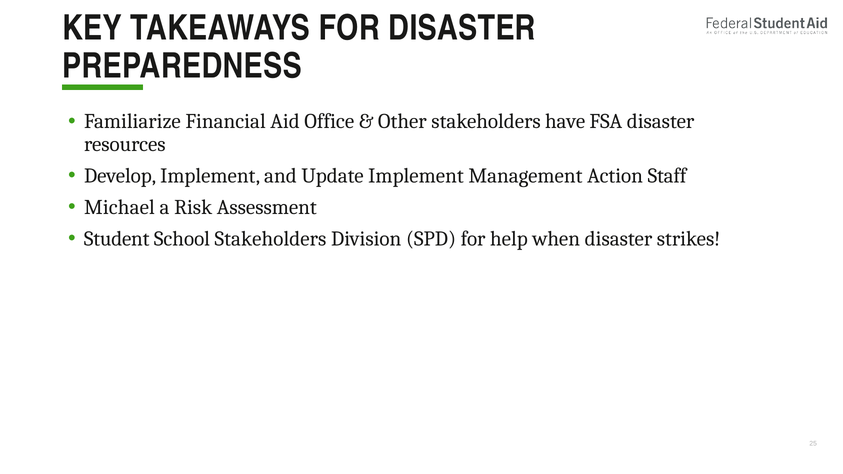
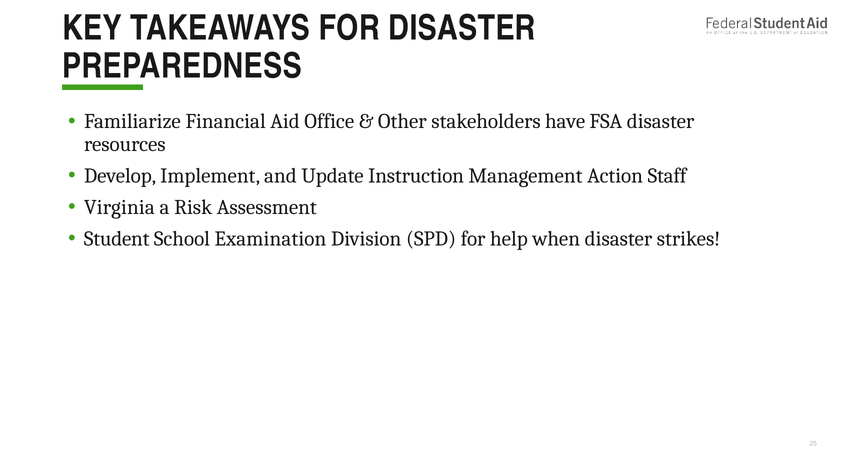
Update Implement: Implement -> Instruction (416, 176)
Michael: Michael -> Virginia (119, 207)
School Stakeholders: Stakeholders -> Examination (270, 239)
